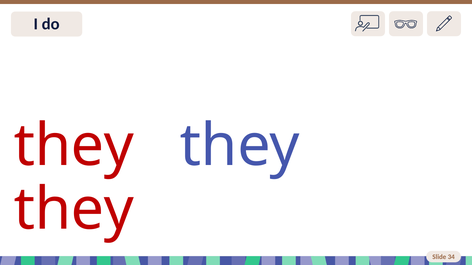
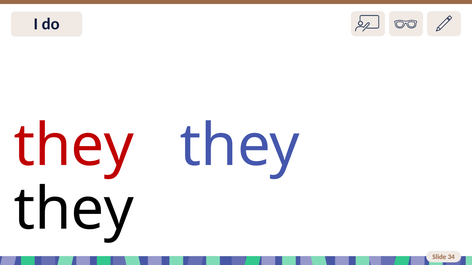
they colour: red -> black (74, 210)
